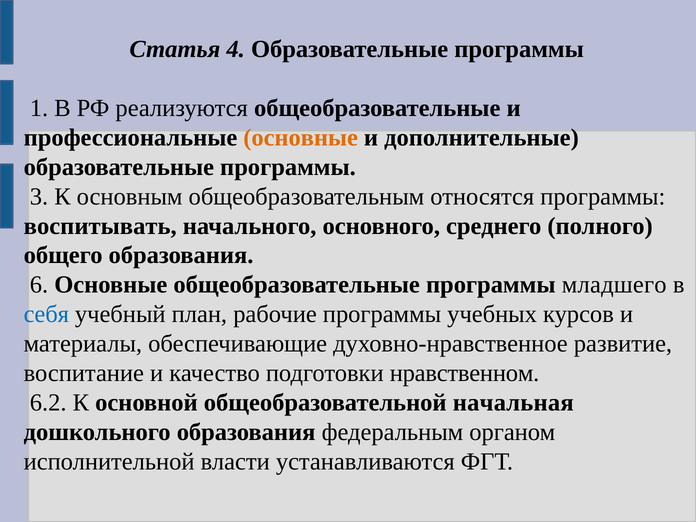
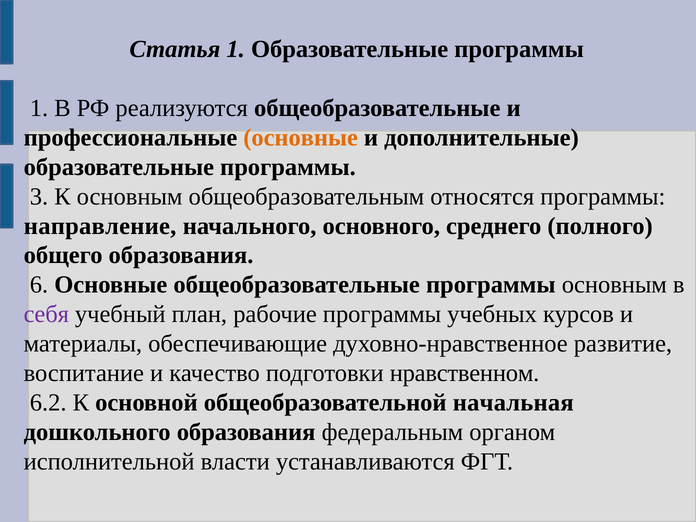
Статья 4: 4 -> 1 (236, 49)
воспитывать: воспитывать -> направление (100, 226)
программы младшего: младшего -> основным (614, 285)
себя colour: blue -> purple (46, 314)
